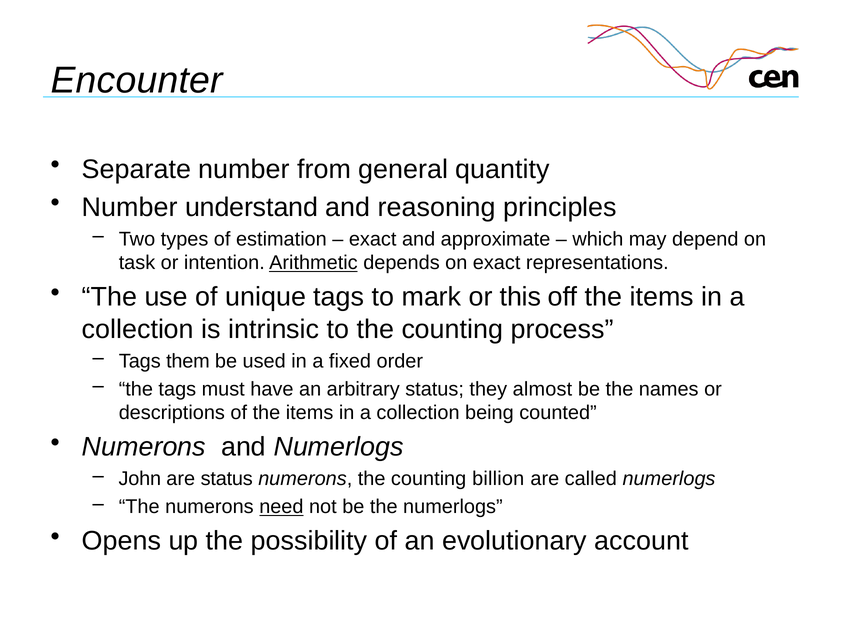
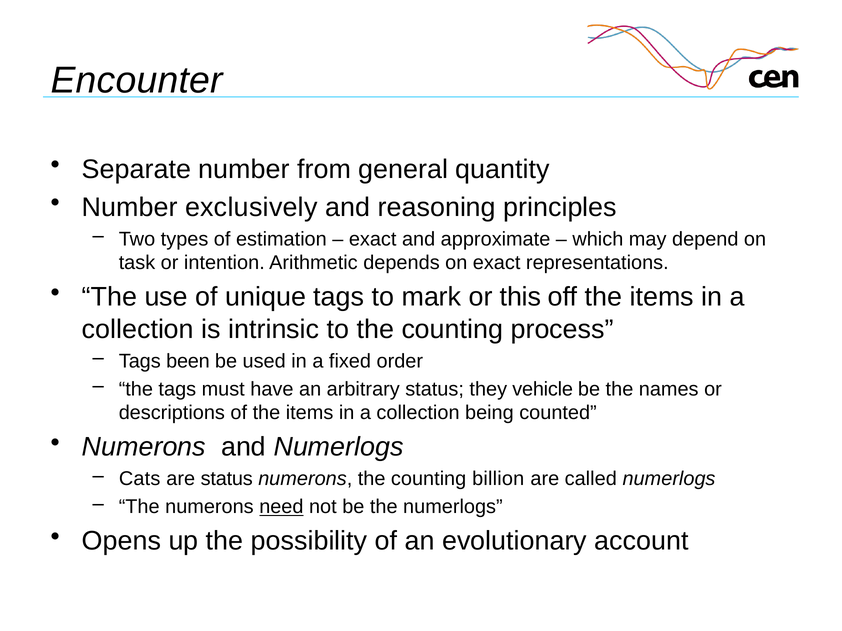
understand: understand -> exclusively (251, 207)
Arithmetic underline: present -> none (313, 263)
them: them -> been (188, 361)
almost: almost -> vehicle (543, 389)
John: John -> Cats (140, 479)
